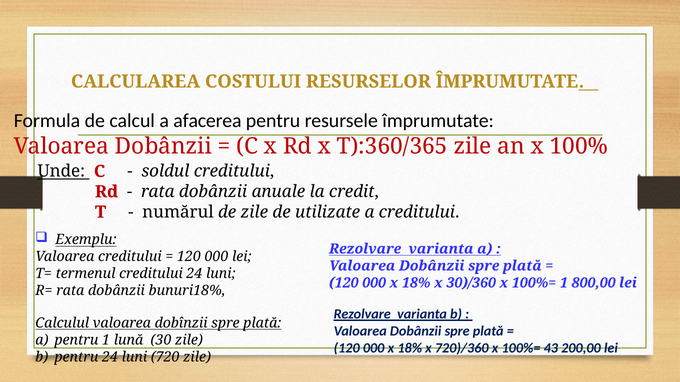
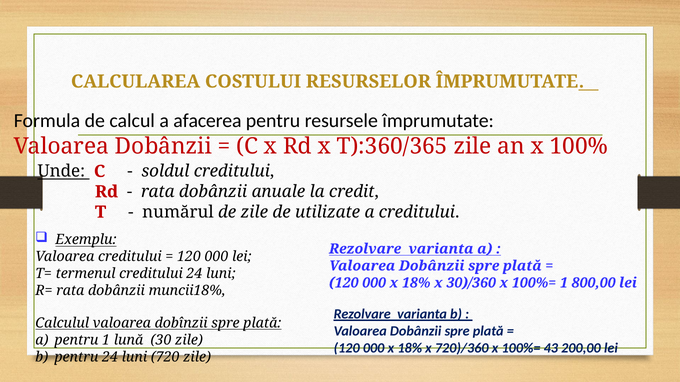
bunuri18%: bunuri18% -> muncii18% (187, 291)
